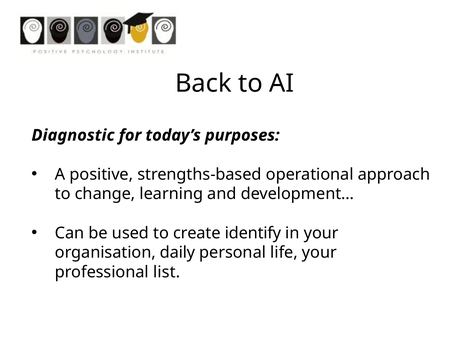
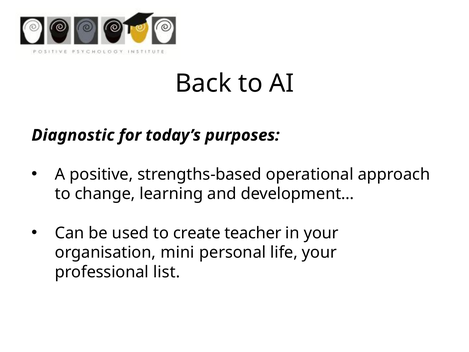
identify: identify -> teacher (253, 233)
daily: daily -> mini (177, 252)
